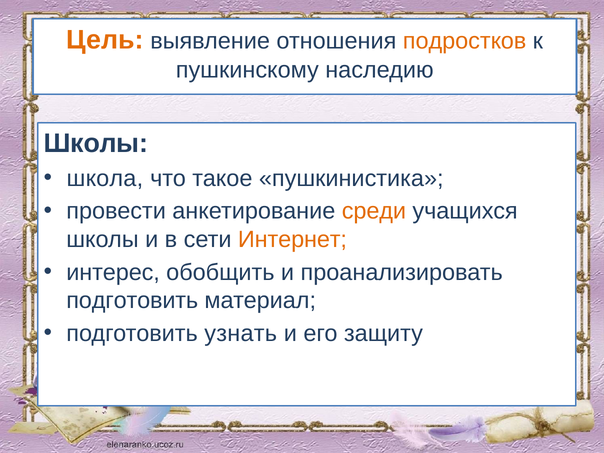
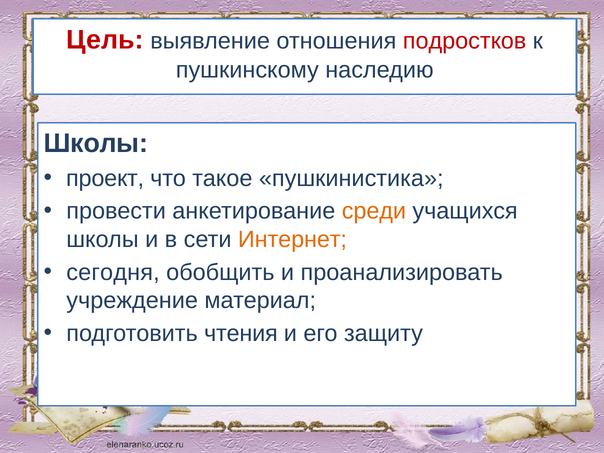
Цель colour: orange -> red (105, 40)
подростков colour: orange -> red (465, 41)
школа: школа -> проект (105, 178)
интерес: интерес -> сегодня (113, 272)
подготовить: подготовить -> учреждение (132, 301)
узнать: узнать -> чтения (241, 333)
